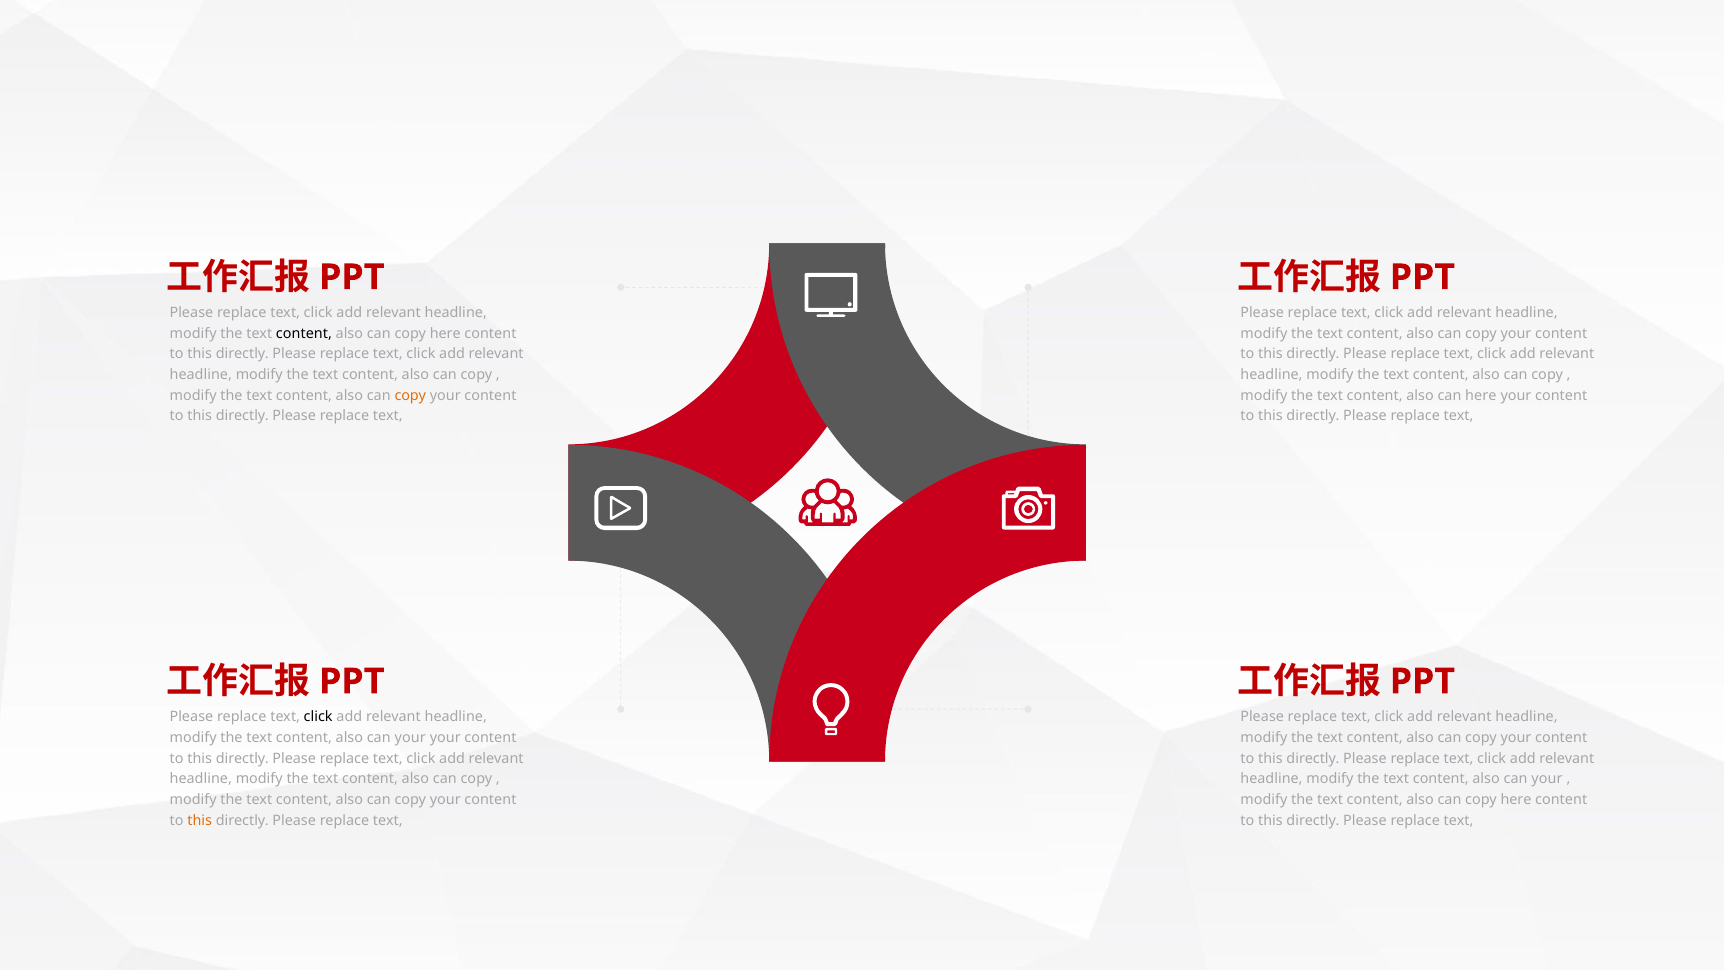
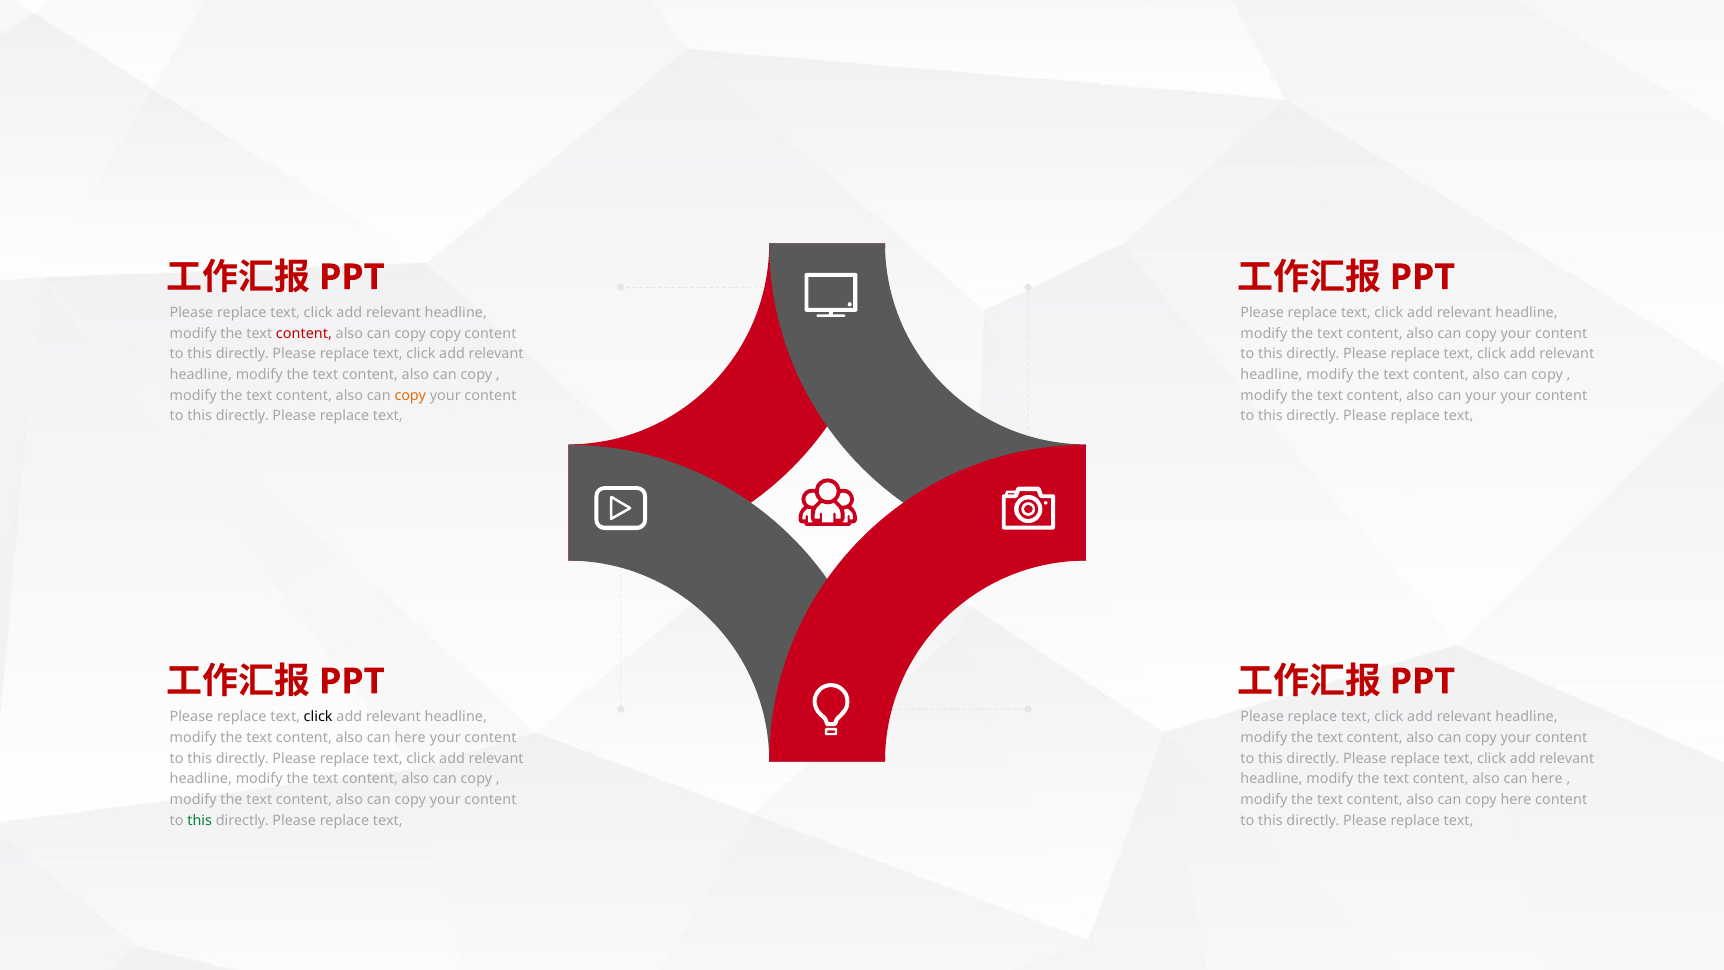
content colour: black -> red (304, 334)
here: here -> copy (445, 334)
can here: here -> your (1481, 395)
your: your -> here (410, 738)
your: your -> here (1547, 779)
this colour: orange -> green (200, 820)
